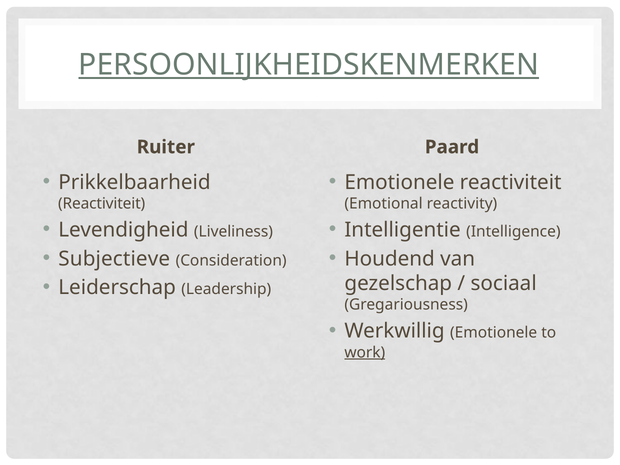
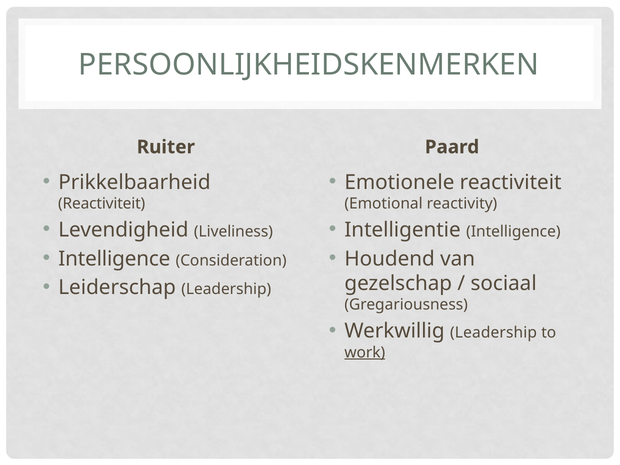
PERSOONLIJKHEIDSKENMERKEN underline: present -> none (309, 65)
Subjectieve: Subjectieve -> Intelligence (114, 259)
Werkwillig Emotionele: Emotionele -> Leadership (494, 333)
